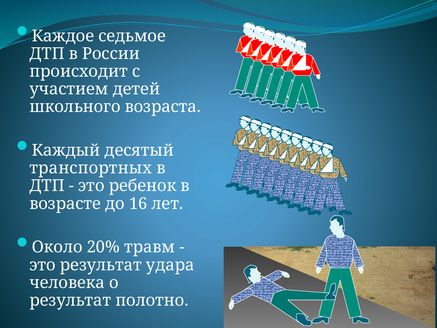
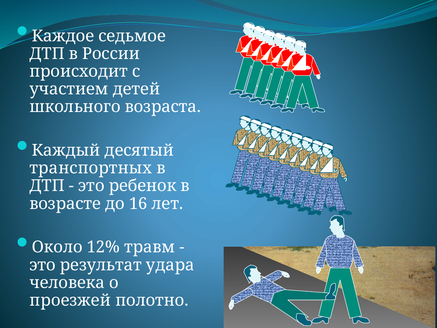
20%: 20% -> 12% (103, 247)
результат: результат -> проезжей (70, 300)
